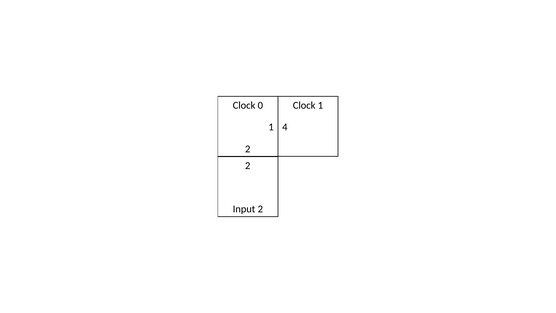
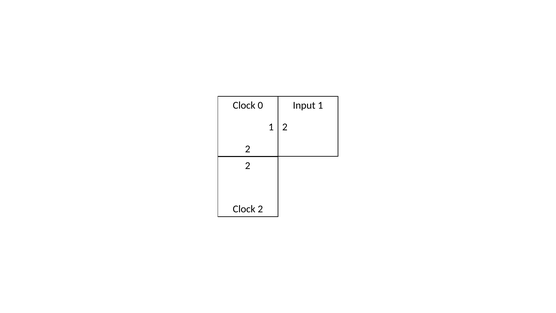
0 Clock: Clock -> Input (304, 105)
1 4: 4 -> 2 (285, 127)
Input: Input -> Clock (244, 209)
